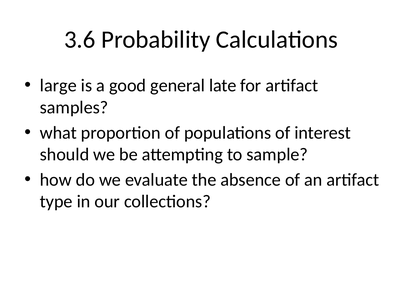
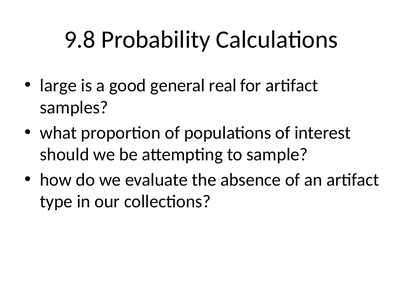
3.6: 3.6 -> 9.8 (80, 39)
late: late -> real (223, 86)
